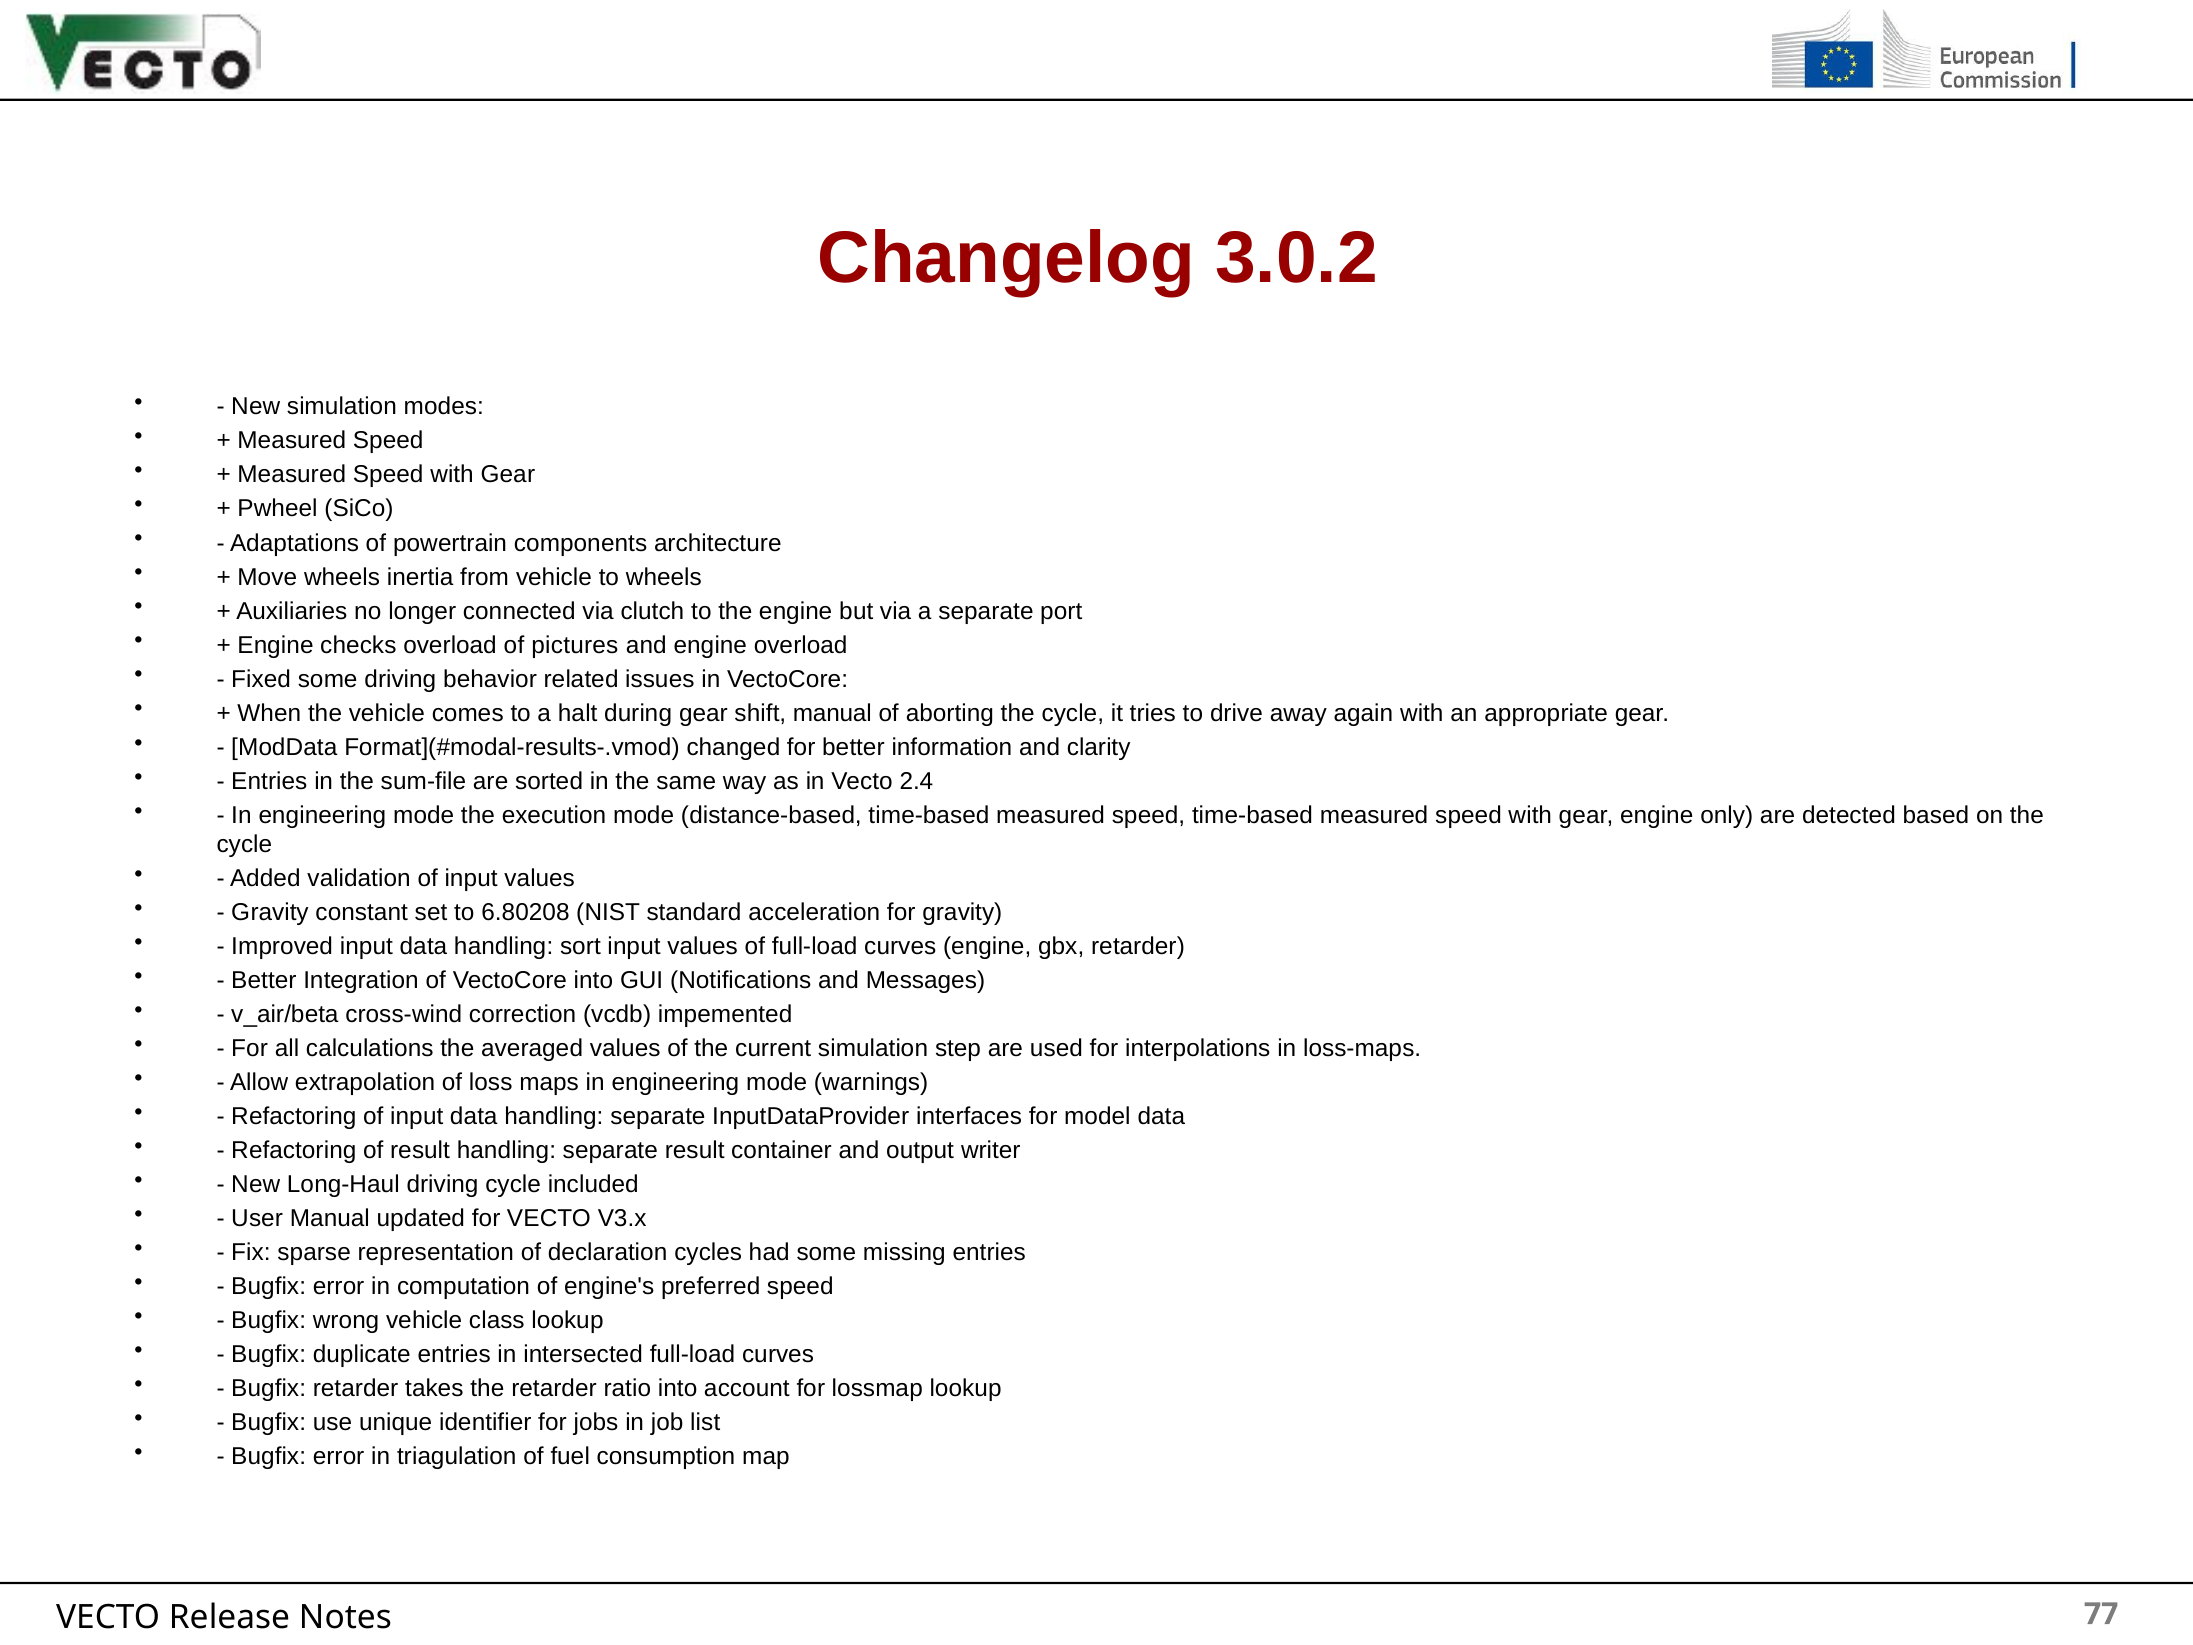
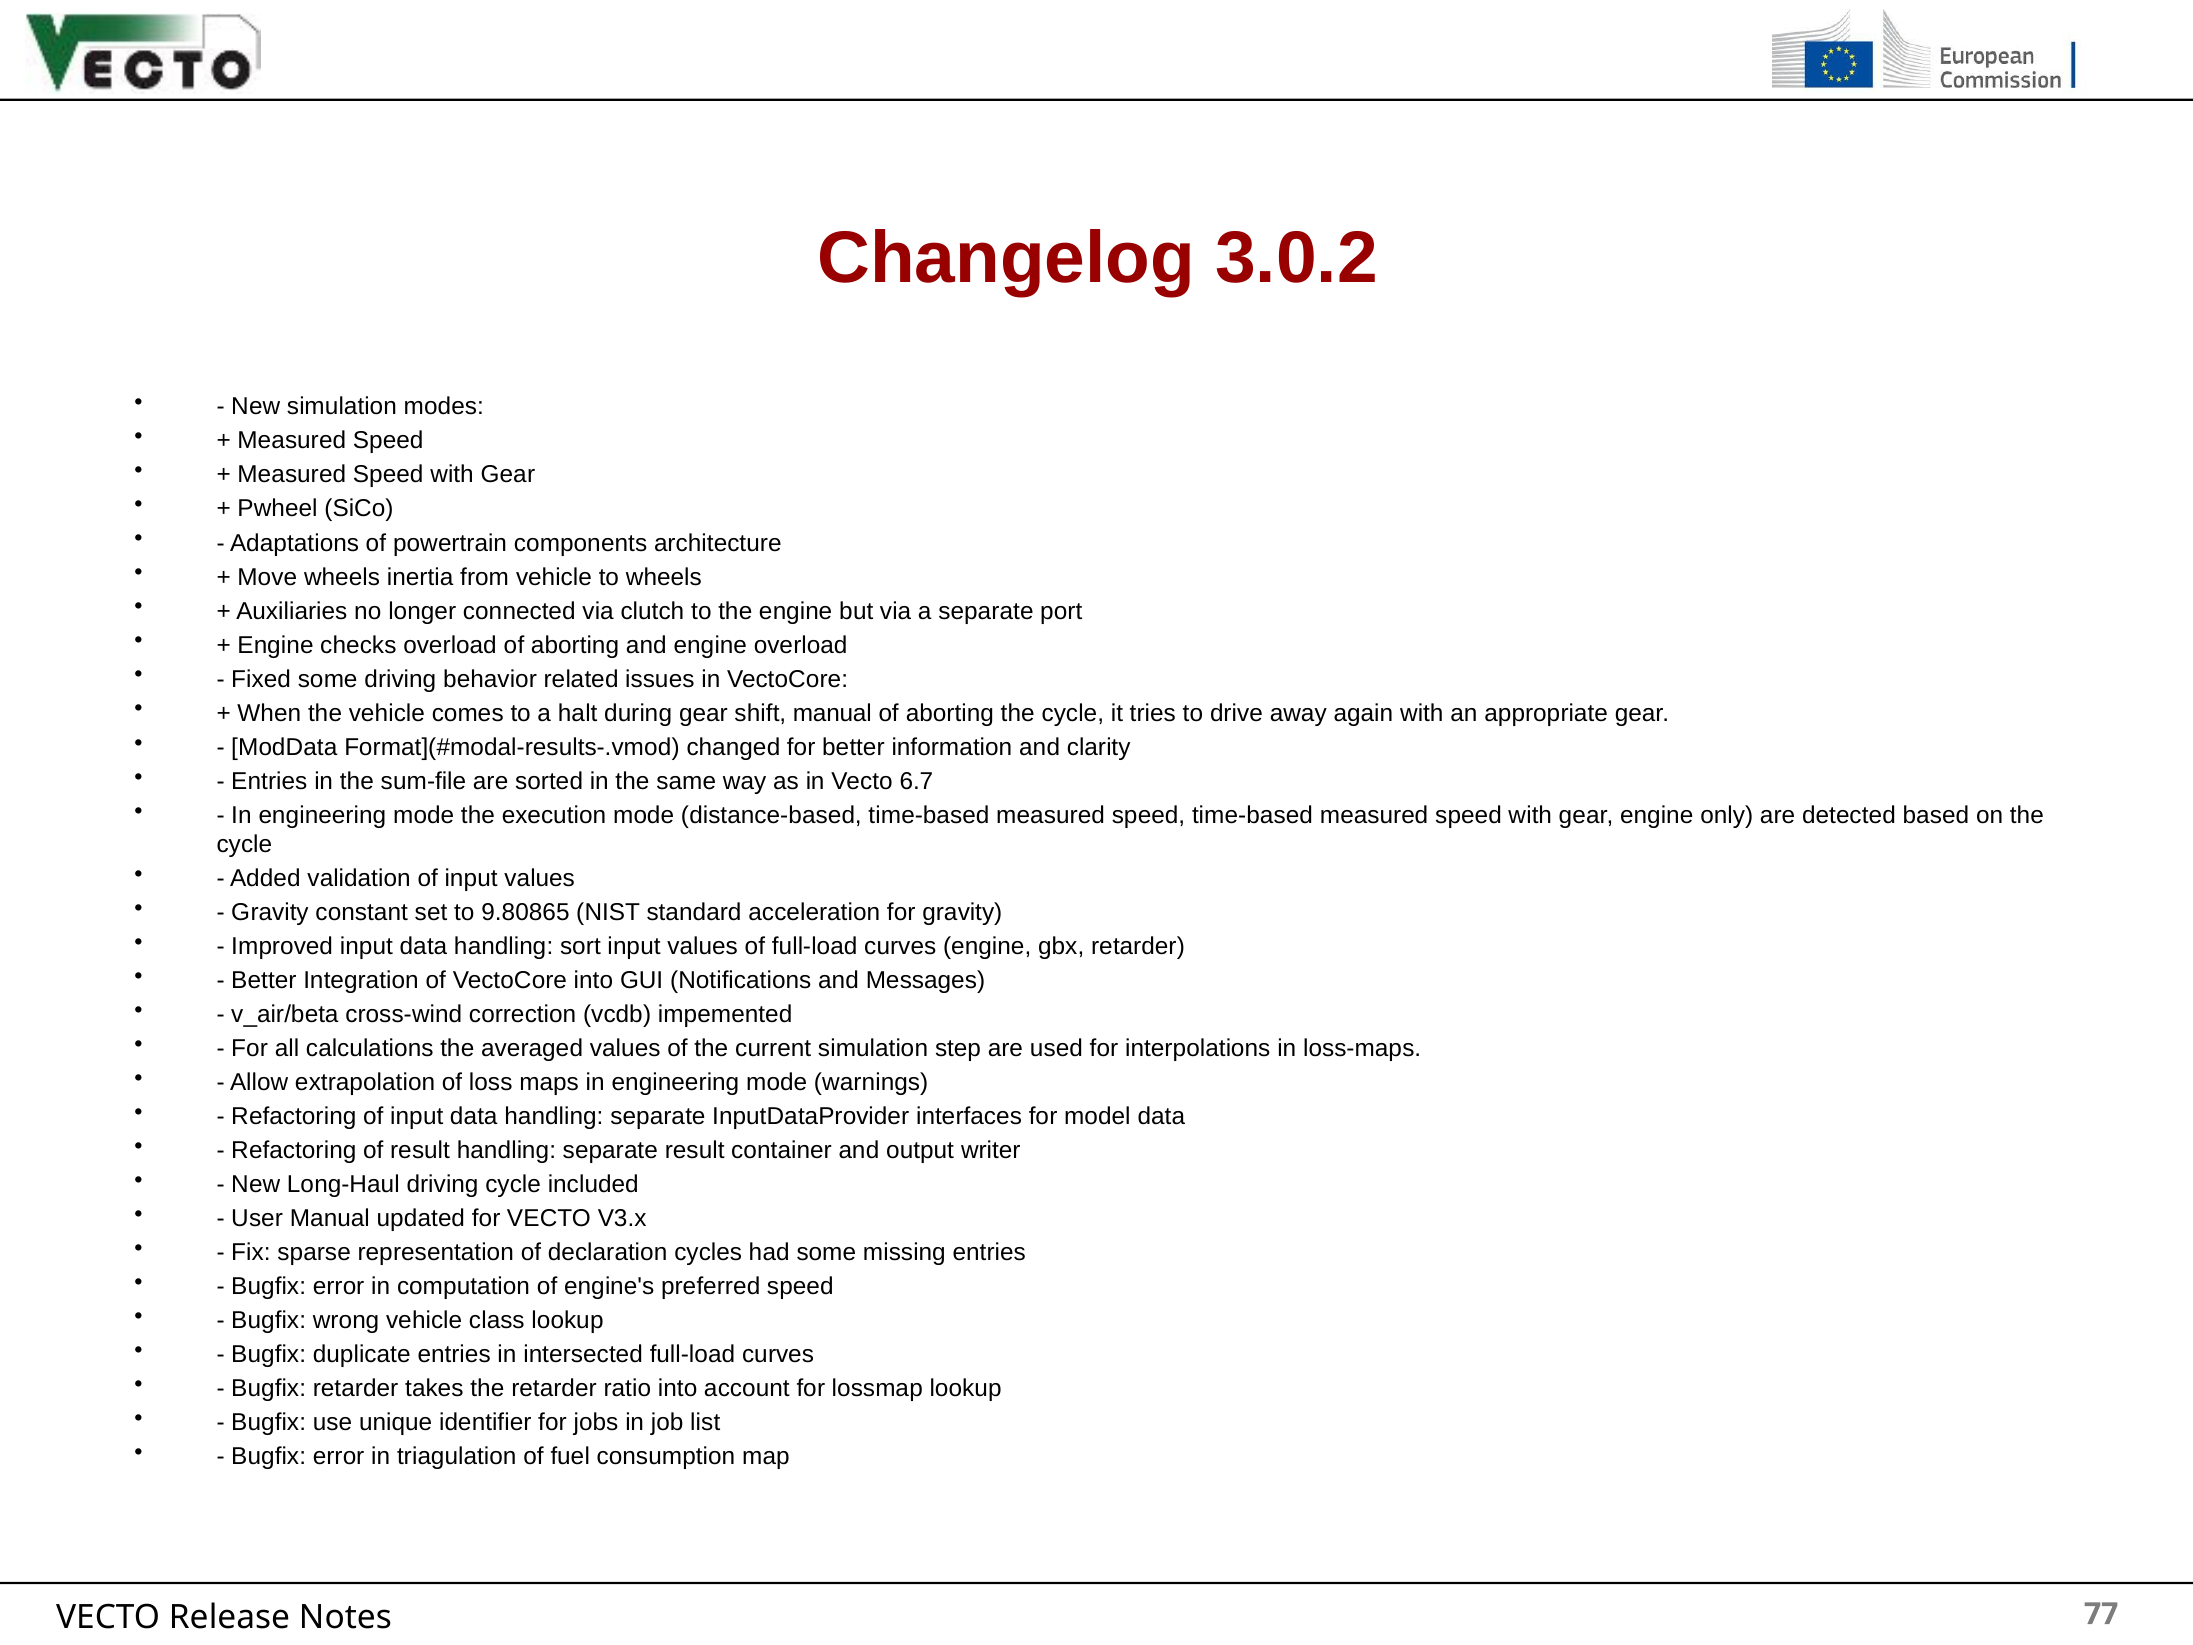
overload of pictures: pictures -> aborting (575, 645)
2.4: 2.4 -> 6.7 (916, 781)
6.80208: 6.80208 -> 9.80865 (525, 912)
